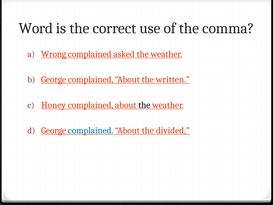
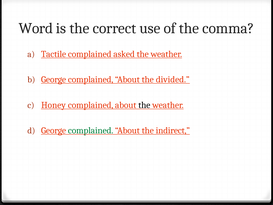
Wrong: Wrong -> Tactile (54, 54)
written: written -> divided (173, 79)
complained colour: blue -> green (91, 130)
divided: divided -> indirect (173, 130)
